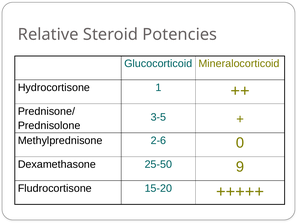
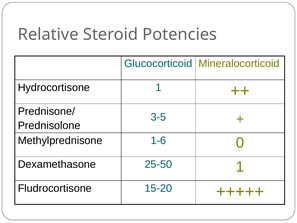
2-6: 2-6 -> 1-6 (158, 140)
25-50 9: 9 -> 1 (240, 167)
